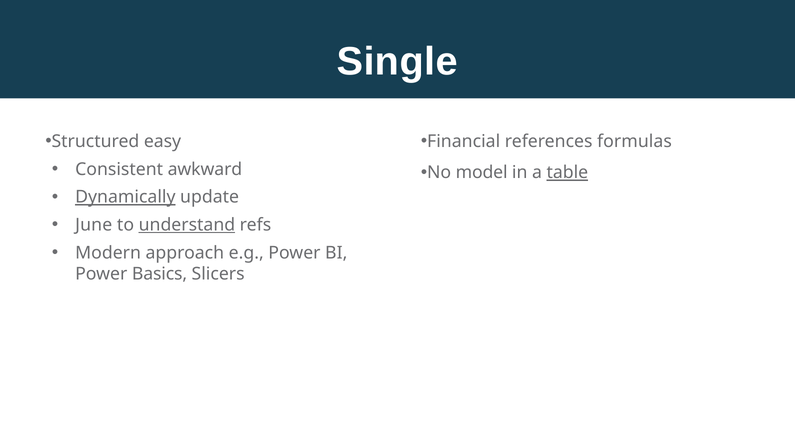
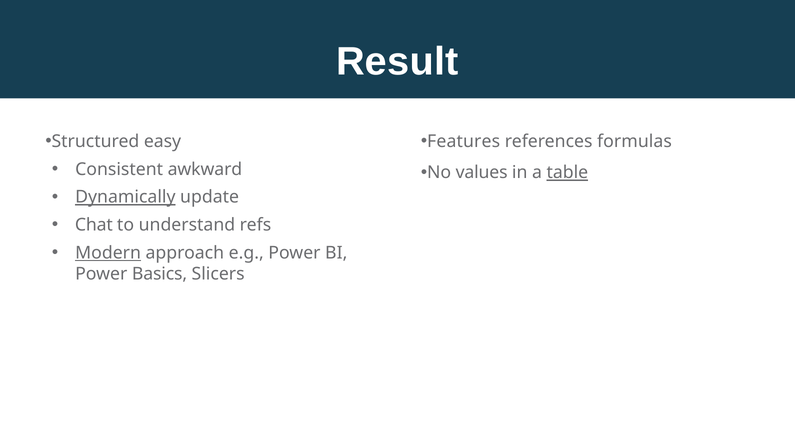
Single: Single -> Result (397, 62)
Financial: Financial -> Features (464, 142)
model: model -> values (482, 173)
June: June -> Chat (94, 225)
understand underline: present -> none (187, 225)
Modern underline: none -> present (108, 253)
